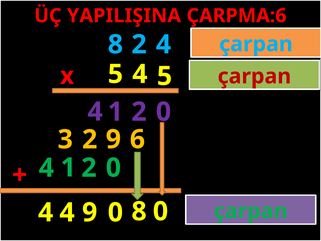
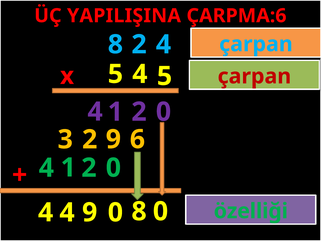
çarpan: çarpan -> özelliği (251, 211)
